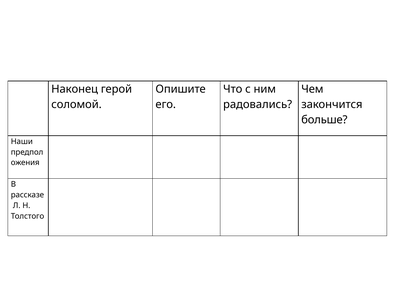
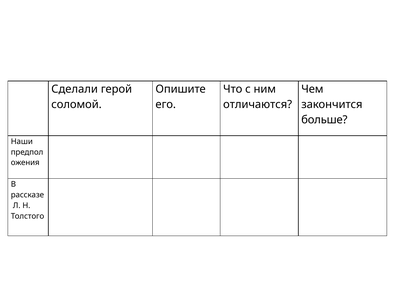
Наконец: Наконец -> Сделали (75, 89)
радовались: радовались -> отличаются (258, 104)
